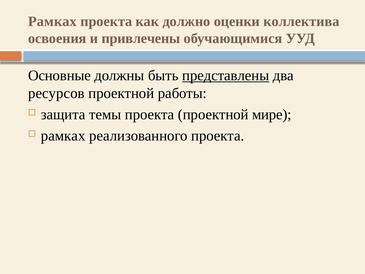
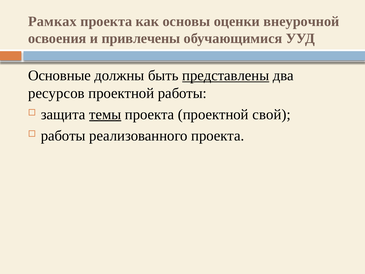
должно: должно -> основы (186, 21)
коллектива: коллектива -> внеурочной (301, 21)
темы underline: none -> present (105, 114)
мире: мире -> свой (272, 114)
рамках: рамках -> работы (63, 136)
